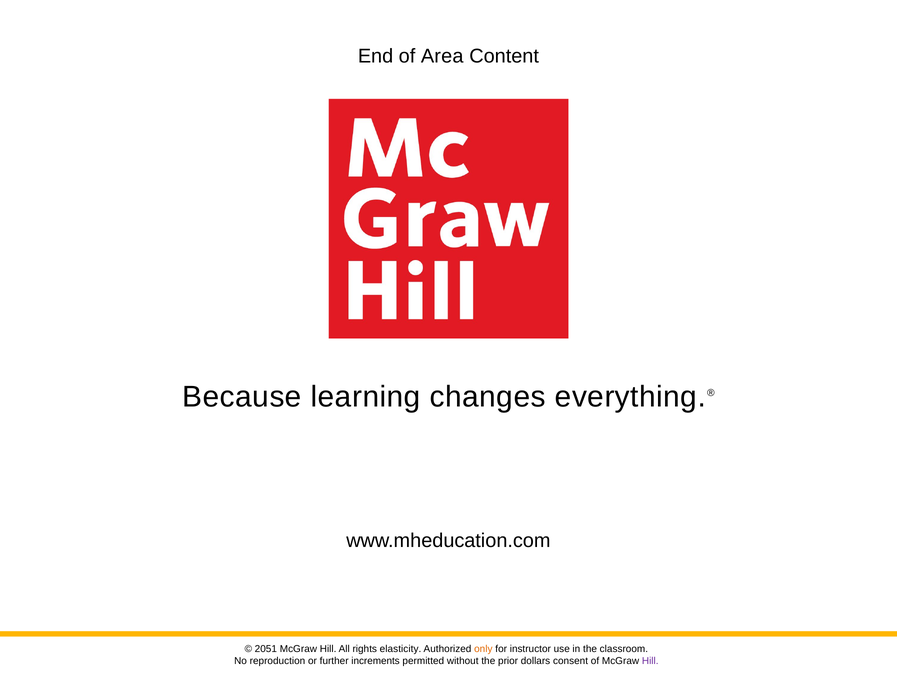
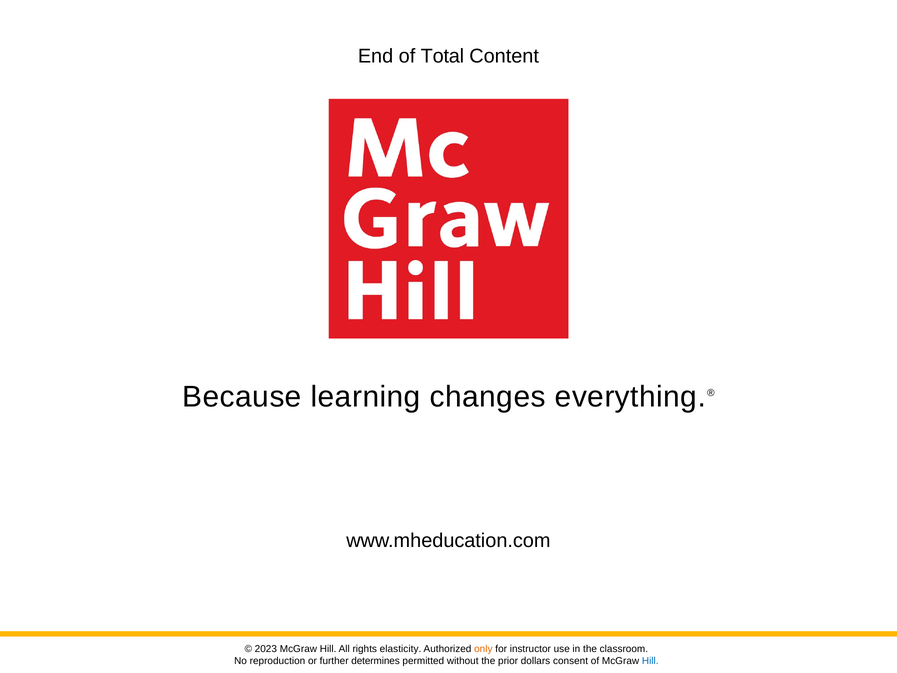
Area: Area -> Total (442, 56)
2051: 2051 -> 2023 (266, 649)
increments: increments -> determines (376, 661)
Hill colour: purple -> blue (650, 661)
